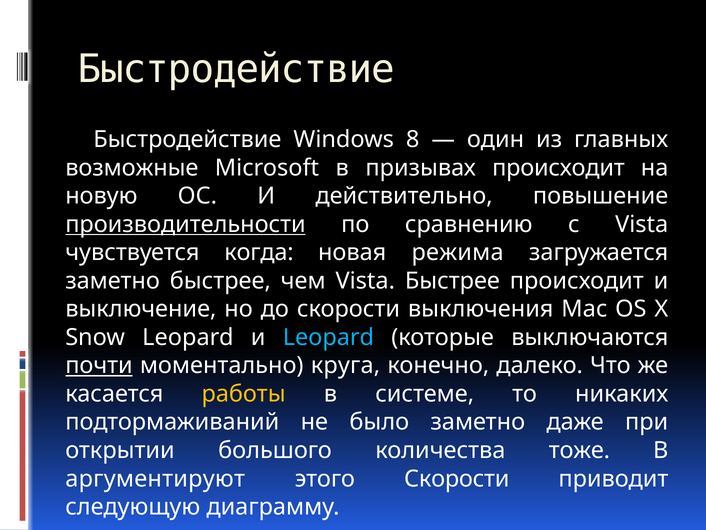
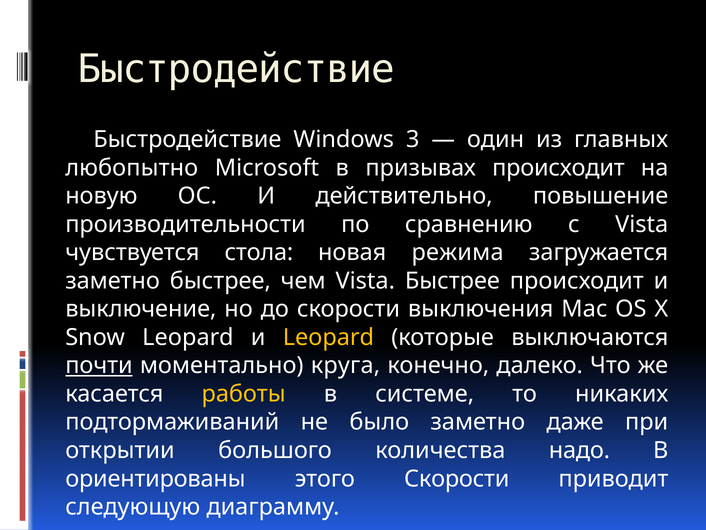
8: 8 -> 3 (413, 139)
возможные: возможные -> любопытно (132, 168)
производительности underline: present -> none (185, 224)
когда: когда -> стола (259, 252)
Leopard colour: light blue -> yellow (328, 337)
тоже: тоже -> надо (579, 450)
аргументируют: аргументируют -> ориентированы (155, 478)
